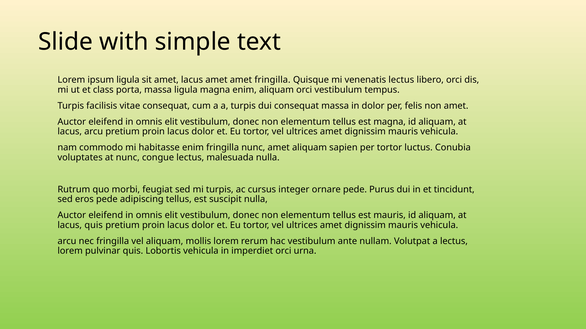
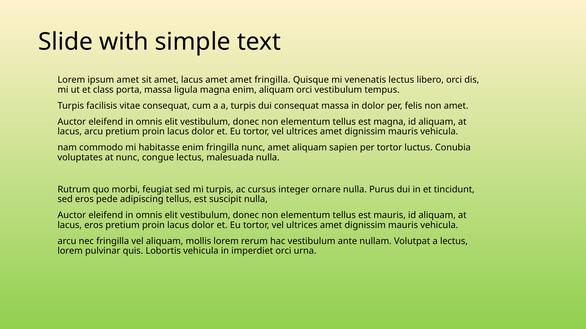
ipsum ligula: ligula -> amet (128, 80)
ornare pede: pede -> nulla (355, 190)
lacus quis: quis -> eros (94, 226)
